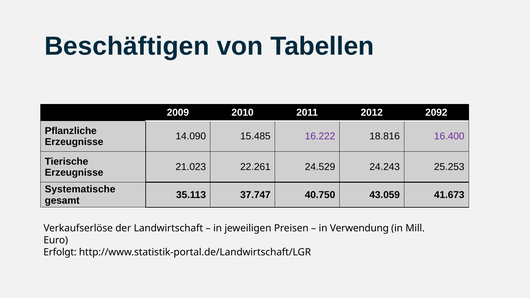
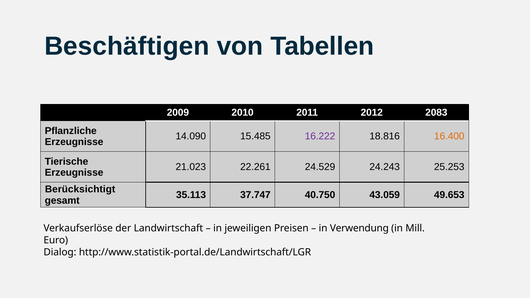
2092: 2092 -> 2083 (436, 113)
16.400 colour: purple -> orange (449, 136)
Systematische: Systematische -> Berücksichtigt (80, 189)
41.673: 41.673 -> 49.653 (449, 195)
Erfolgt: Erfolgt -> Dialog (60, 252)
